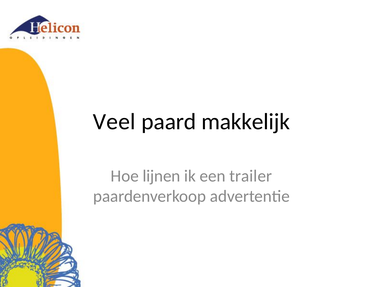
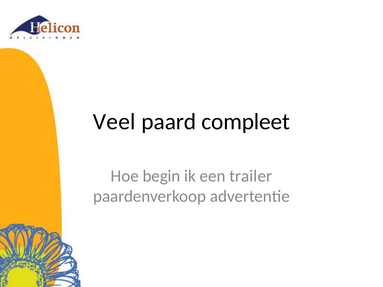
makkelijk: makkelijk -> compleet (246, 122)
lijnen: lijnen -> begin (161, 176)
